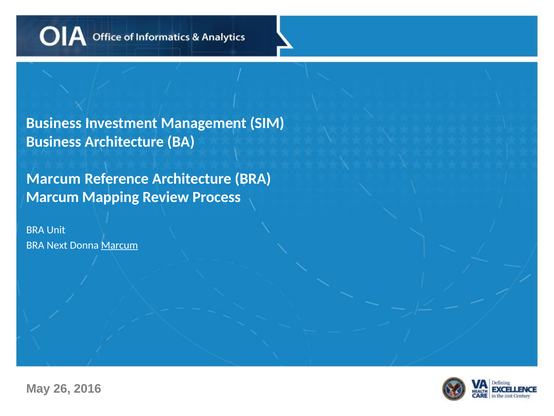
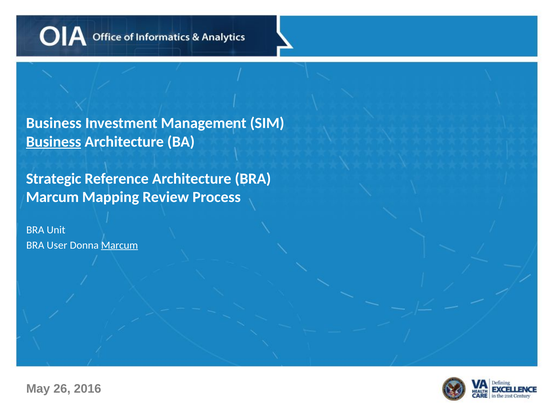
Business underline: none -> present (54, 141)
Marcum: Marcum -> Strategic (54, 178)
Next: Next -> User (57, 245)
